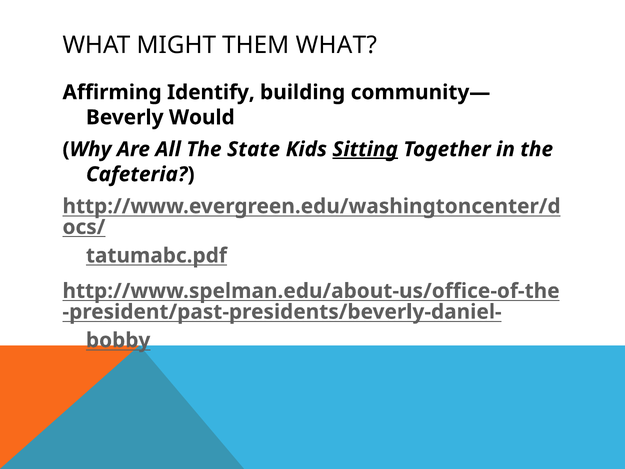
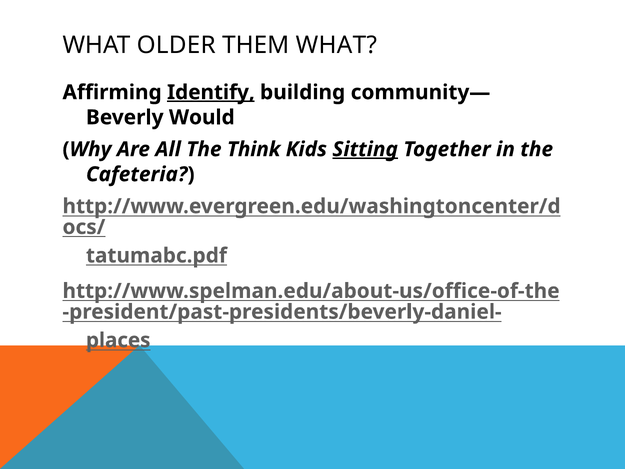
MIGHT: MIGHT -> OLDER (176, 45)
Identify underline: none -> present (211, 92)
State: State -> Think (254, 149)
bobby: bobby -> places (118, 340)
